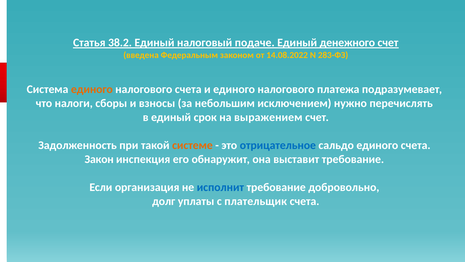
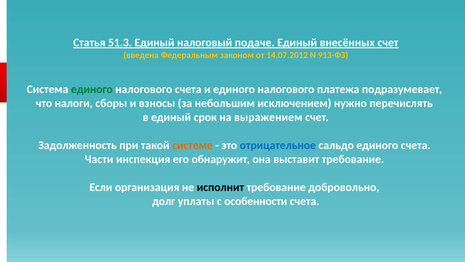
38.2: 38.2 -> 51.3 (120, 43)
денежного: денежного -> внесённых (347, 43)
14.08.2022: 14.08.2022 -> 14.07.2012 (287, 55)
283-ФЗ: 283-ФЗ -> 913-ФЗ (333, 55)
единого colour: orange -> green (92, 89)
Закон: Закон -> Части (99, 159)
исполнит colour: blue -> black (220, 187)
плательщик: плательщик -> особенности (256, 201)
